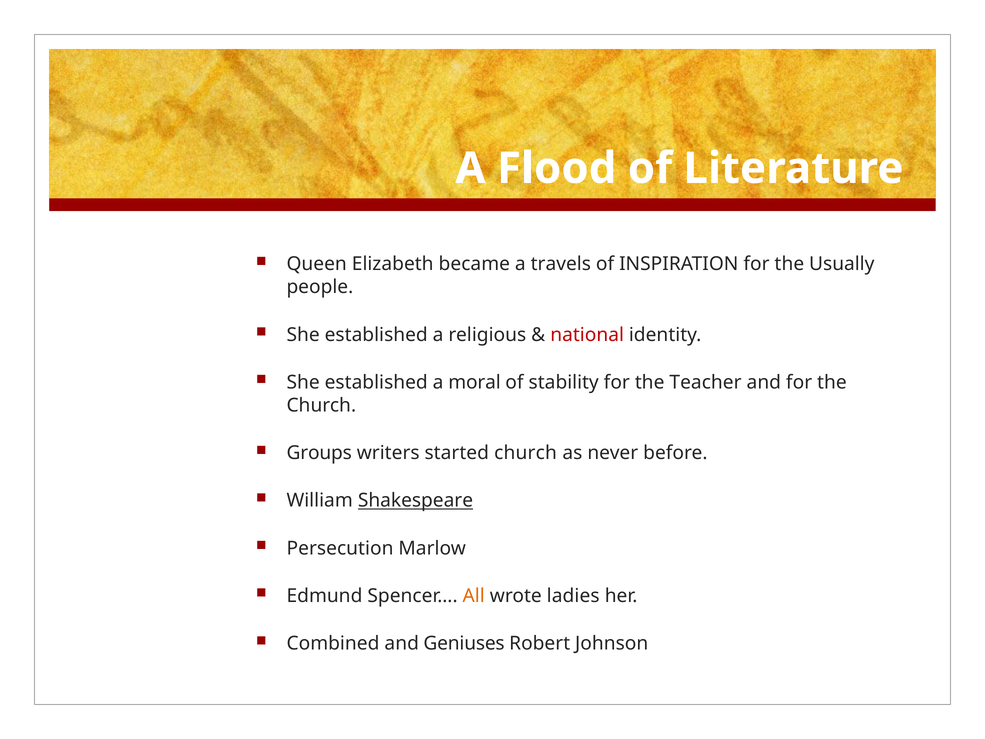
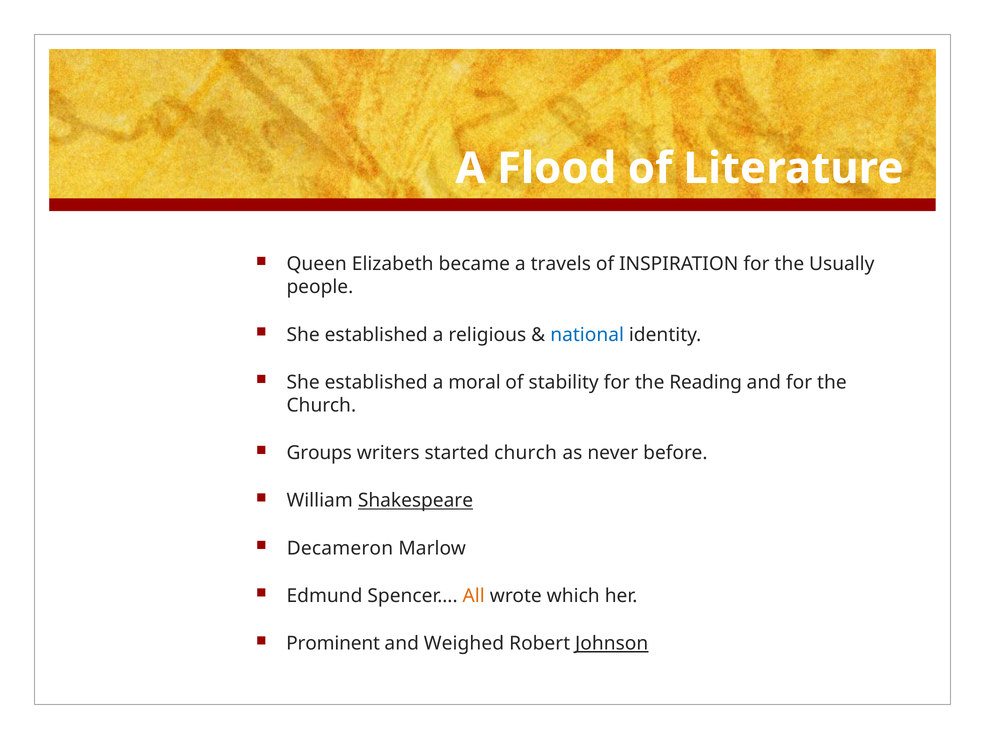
national colour: red -> blue (587, 335)
Teacher: Teacher -> Reading (706, 382)
Persecution: Persecution -> Decameron (340, 548)
ladies: ladies -> which (573, 596)
Combined: Combined -> Prominent (333, 643)
Geniuses: Geniuses -> Weighed (464, 643)
Johnson underline: none -> present (612, 643)
